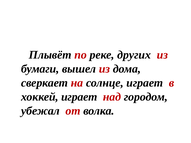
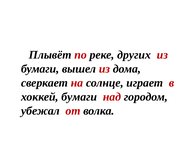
хоккей играет: играет -> бумаги (79, 97)
